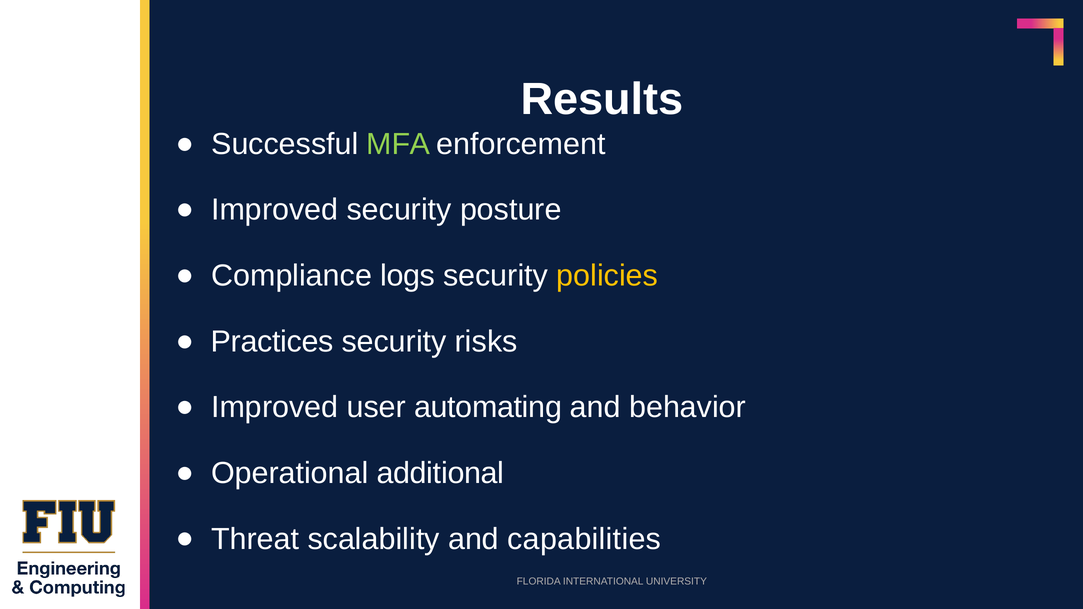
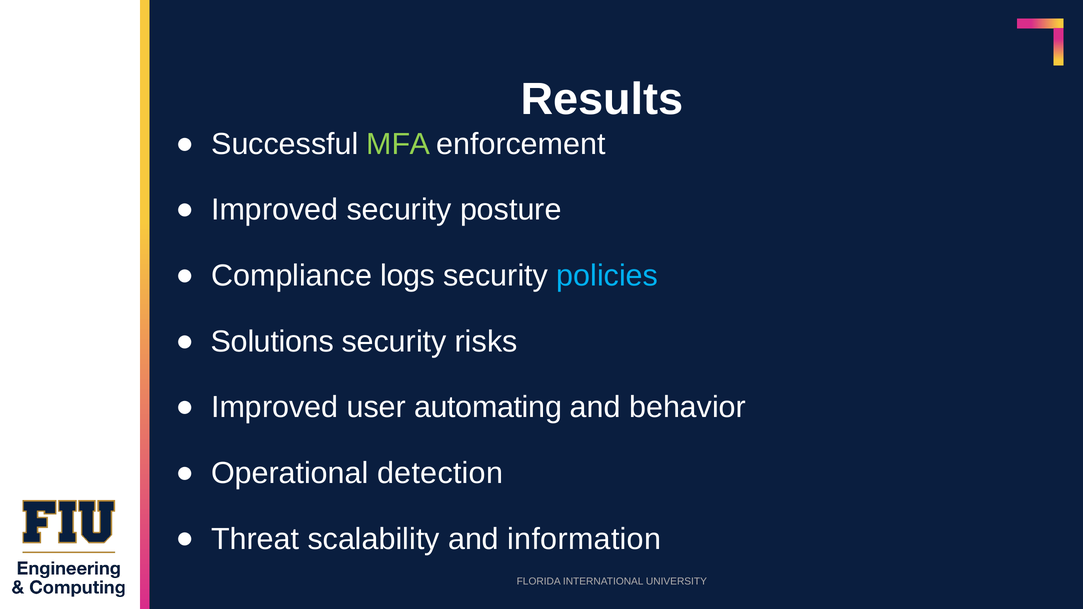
policies colour: yellow -> light blue (607, 276)
Practices: Practices -> Solutions (272, 342)
additional: additional -> detection (440, 473)
capabilities: capabilities -> information (584, 539)
